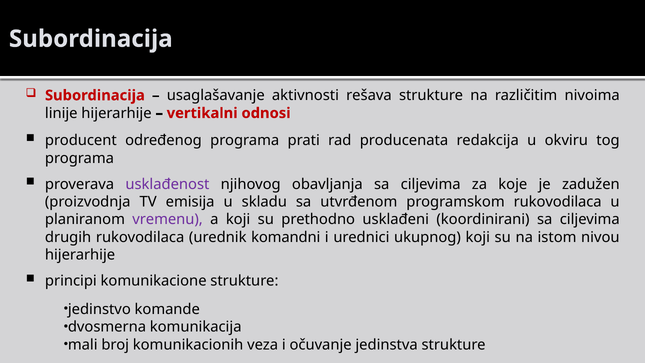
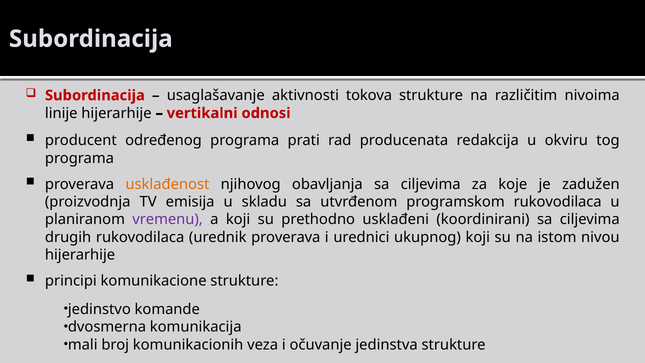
rešava: rešava -> tokova (369, 95)
usklađenost colour: purple -> orange (167, 184)
urednik komandni: komandni -> proverava (286, 237)
